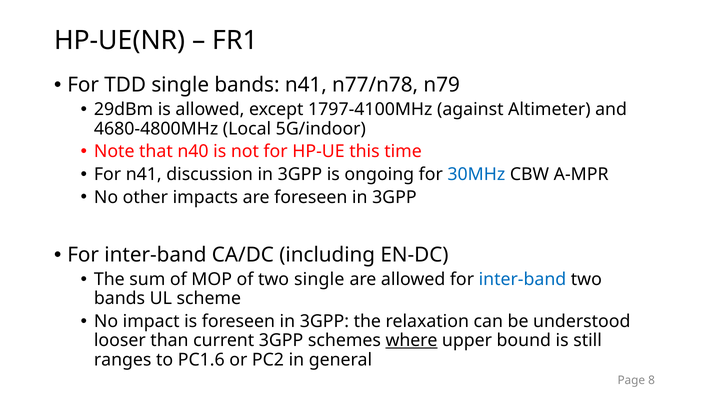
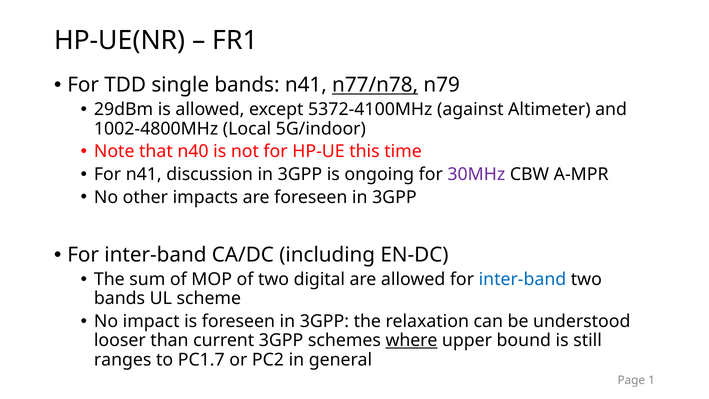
n77/n78 underline: none -> present (375, 85)
1797-4100MHz: 1797-4100MHz -> 5372-4100MHz (370, 110)
4680-4800MHz: 4680-4800MHz -> 1002-4800MHz (156, 129)
30MHz colour: blue -> purple (476, 174)
two single: single -> digital (319, 279)
PC1.6: PC1.6 -> PC1.7 (201, 360)
8: 8 -> 1 (652, 380)
